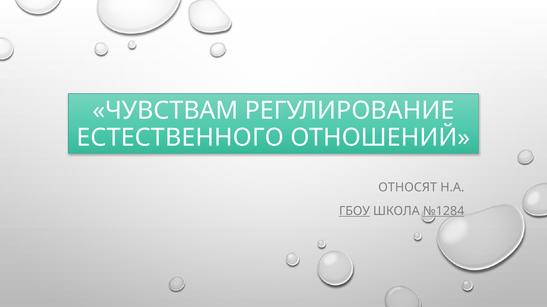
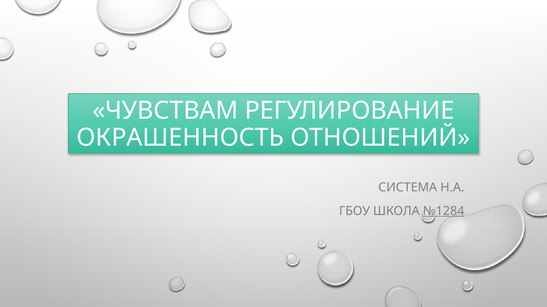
ЕСТЕСТВЕННОГО: ЕСТЕСТВЕННОГО -> ОКРАШЕННОСТЬ (180, 138)
ОТНОСЯТ: ОТНОСЯТ -> СИСТЕМА (408, 188)
ГБОУ underline: present -> none (355, 212)
